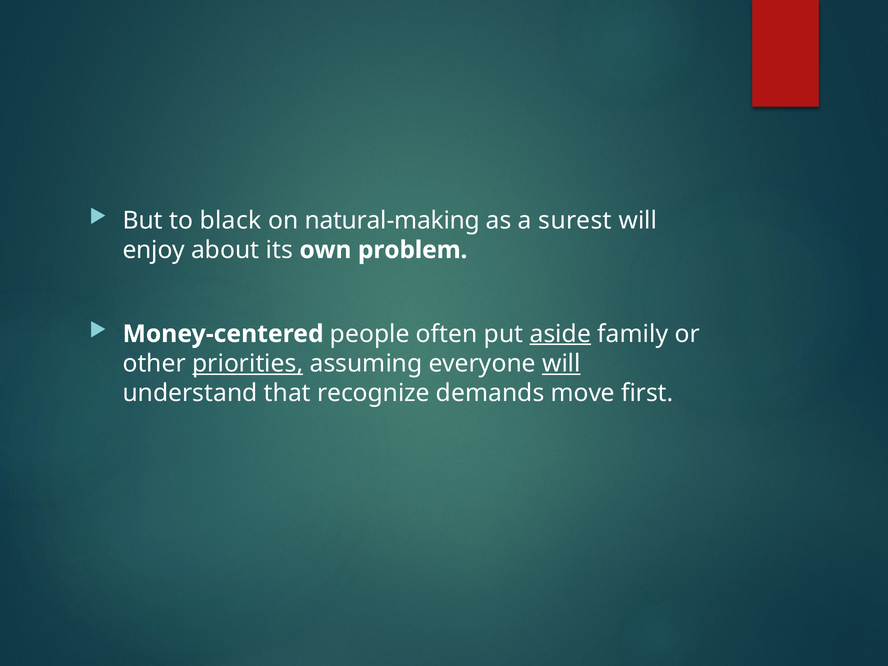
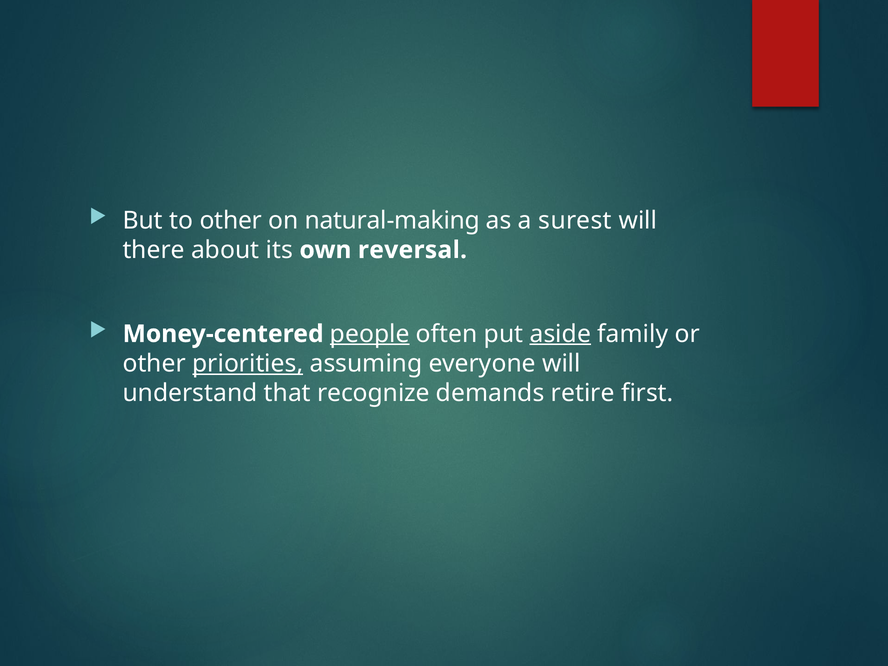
to black: black -> other (231, 220)
enjoy: enjoy -> there (154, 250)
problem: problem -> reversal (412, 250)
people underline: none -> present (370, 334)
will underline: present -> none (561, 363)
move: move -> retire (583, 393)
